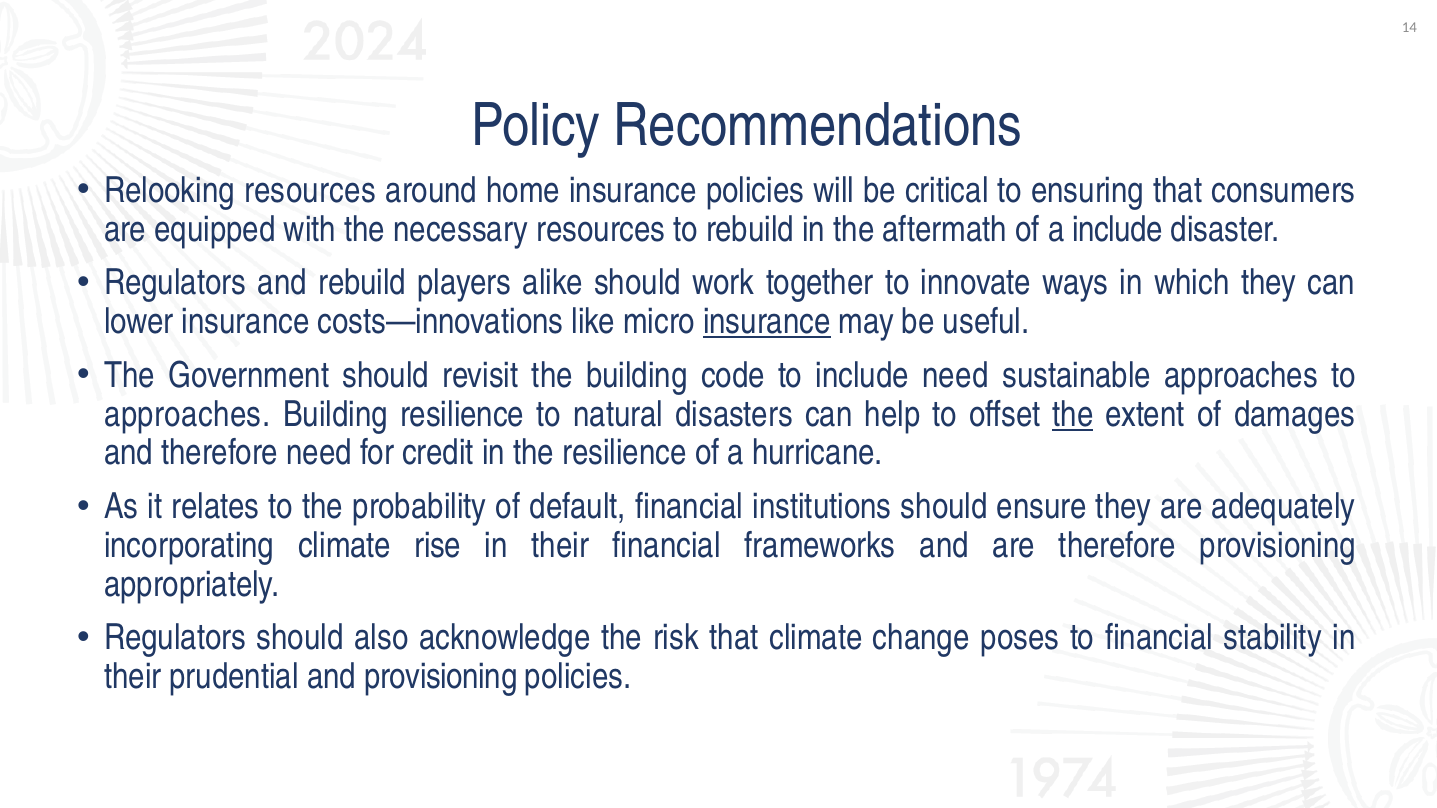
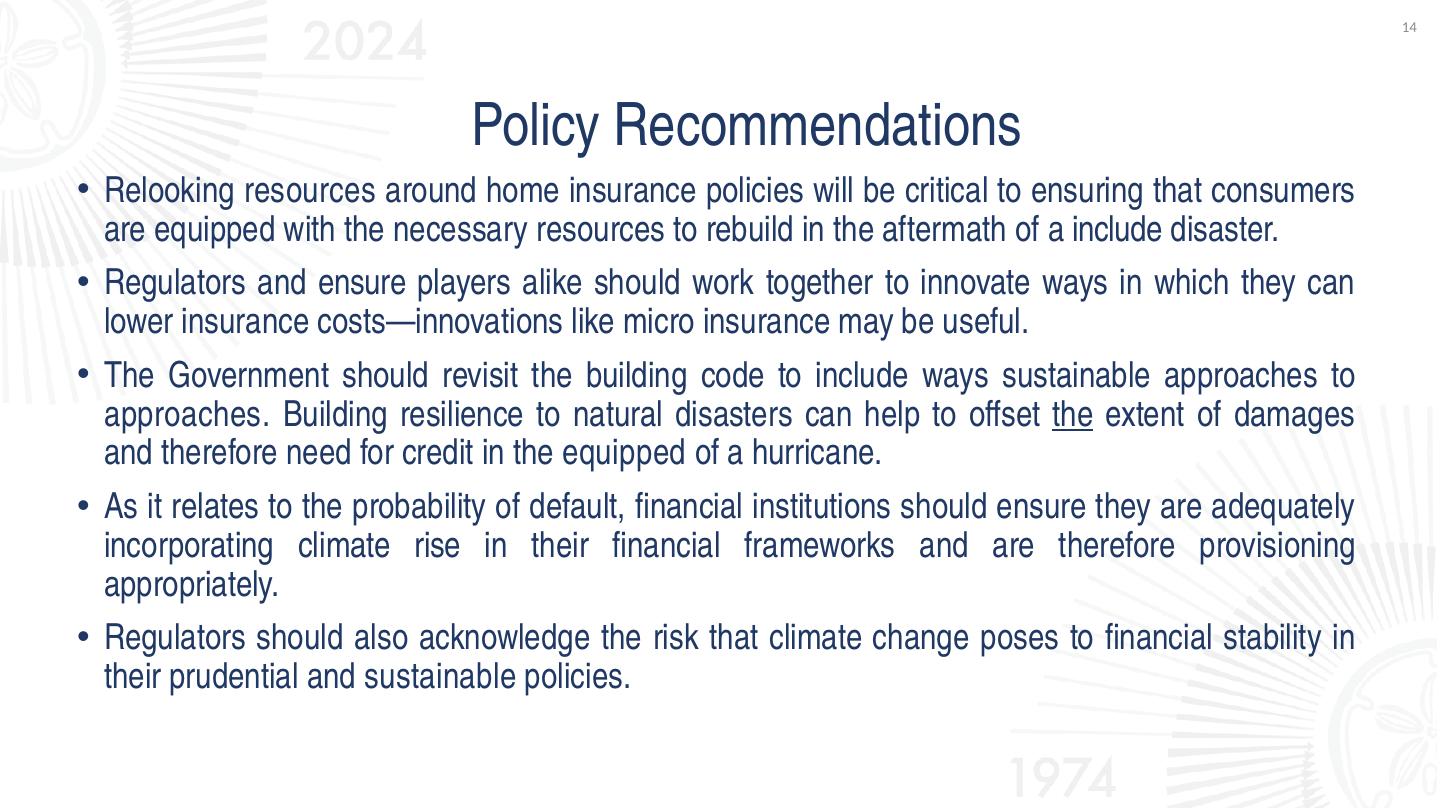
and rebuild: rebuild -> ensure (362, 283)
insurance underline: present -> none (767, 322)
include need: need -> ways (956, 376)
the resilience: resilience -> equipped (624, 453)
and provisioning: provisioning -> sustainable (440, 677)
